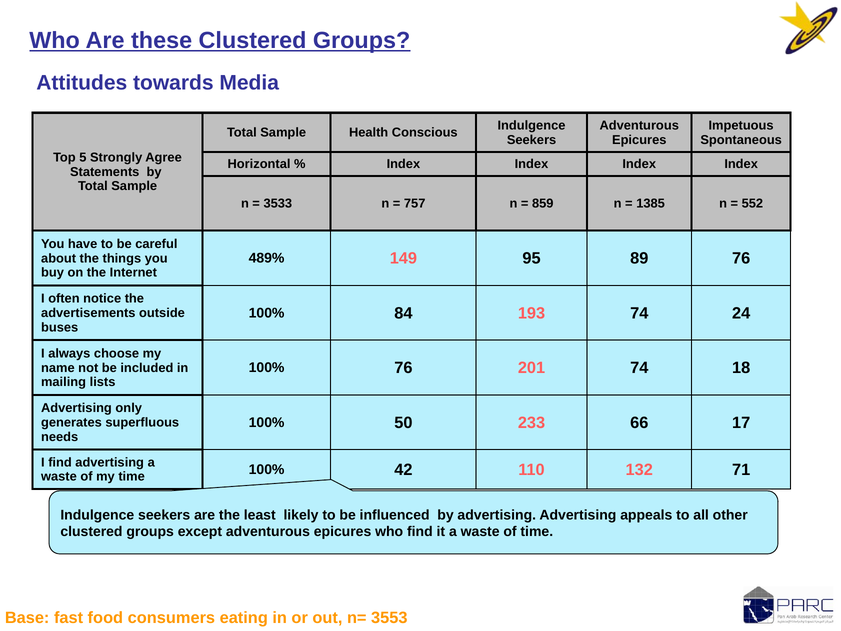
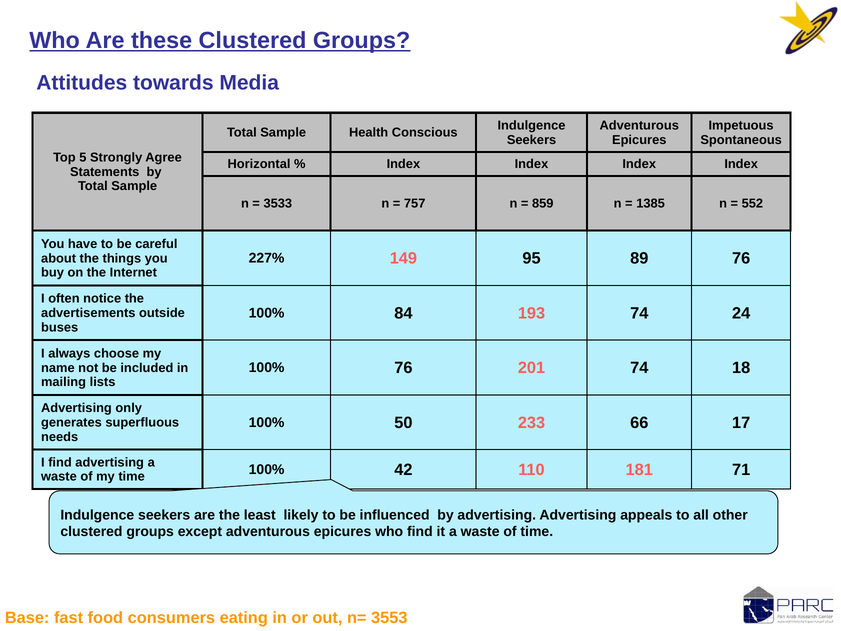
489%: 489% -> 227% (267, 258)
132: 132 -> 181 (639, 469)
